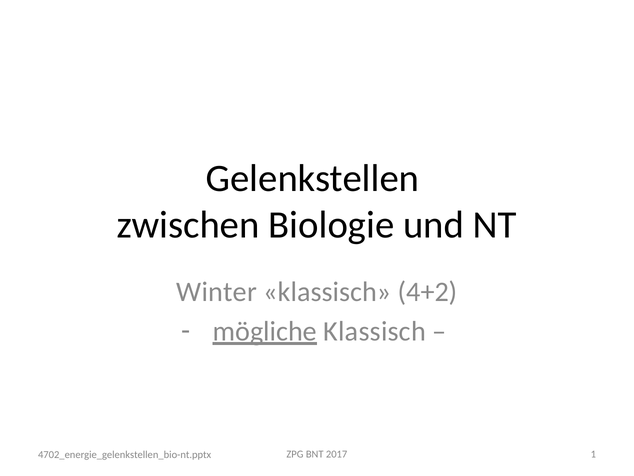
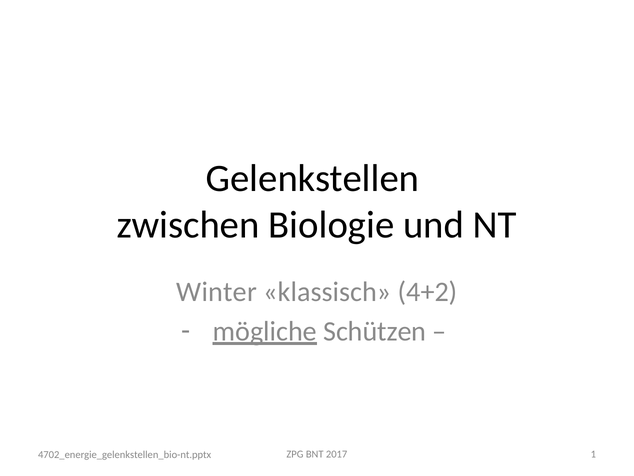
Klassisch: Klassisch -> Schützen (375, 331)
